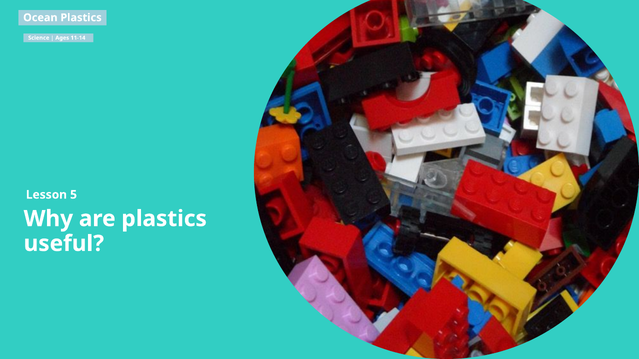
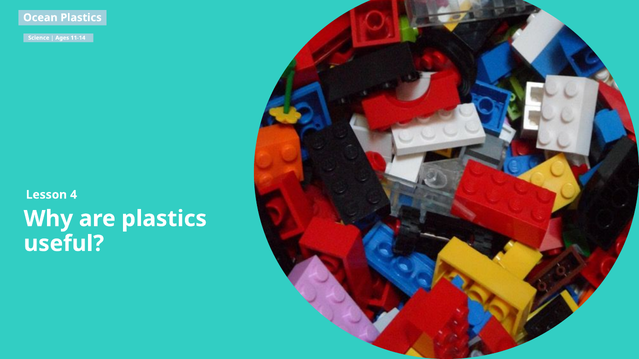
5: 5 -> 4 (74, 195)
